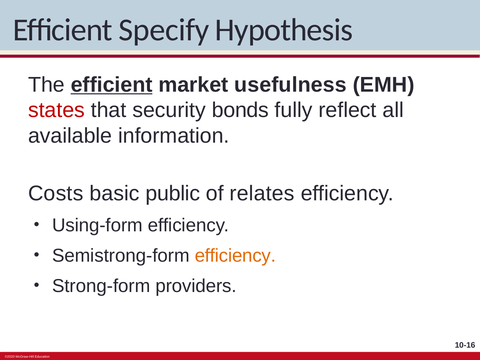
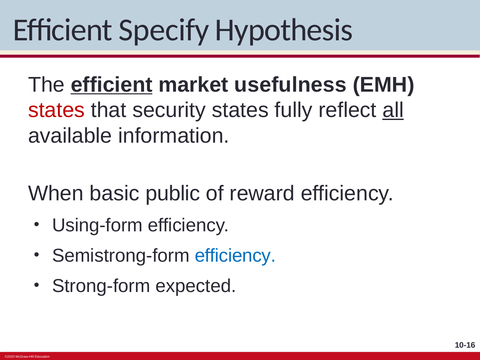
security bonds: bonds -> states (240, 110)
all underline: none -> present (393, 110)
Costs: Costs -> When (56, 193)
relates: relates -> reward (262, 193)
efficiency colour: orange -> blue (235, 256)
providers: providers -> expected (196, 286)
